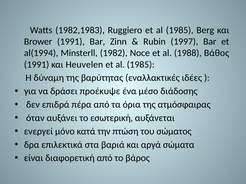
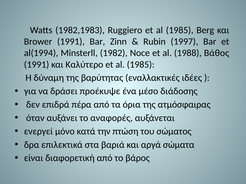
Heuvelen: Heuvelen -> Καλύτερο (84, 65)
εσωτερική: εσωτερική -> αναφορές (112, 118)
